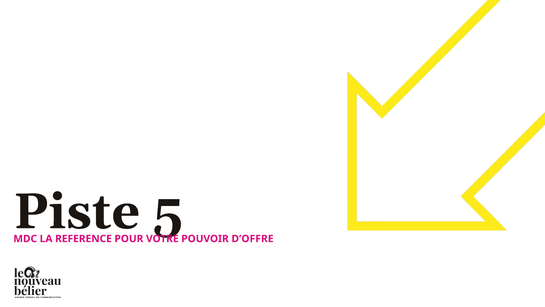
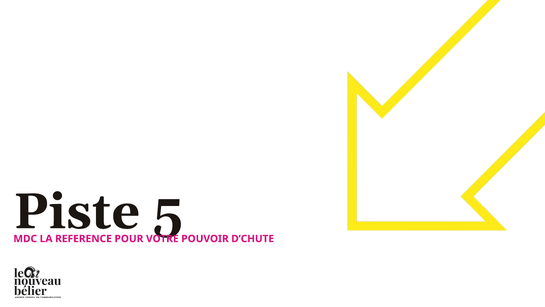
D’OFFRE: D’OFFRE -> D’CHUTE (253, 238)
